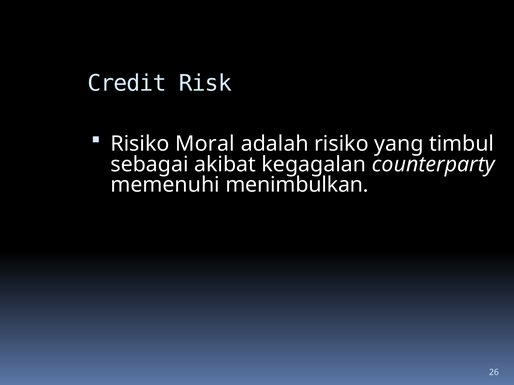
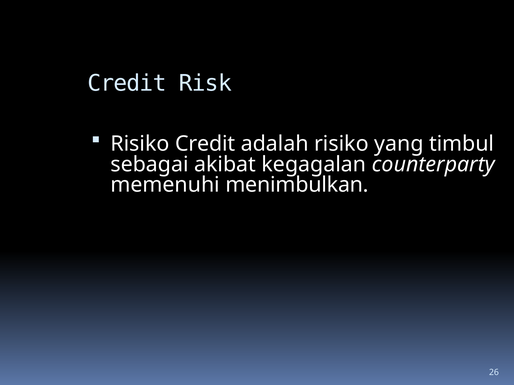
Risiko Moral: Moral -> Credit (205, 144)
